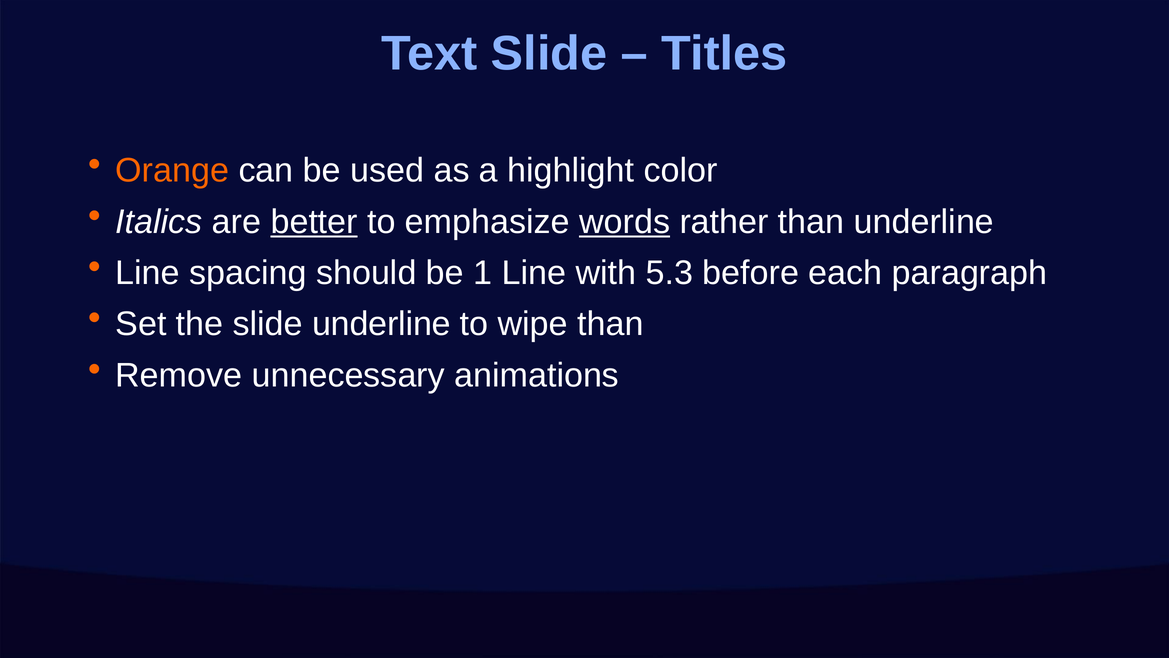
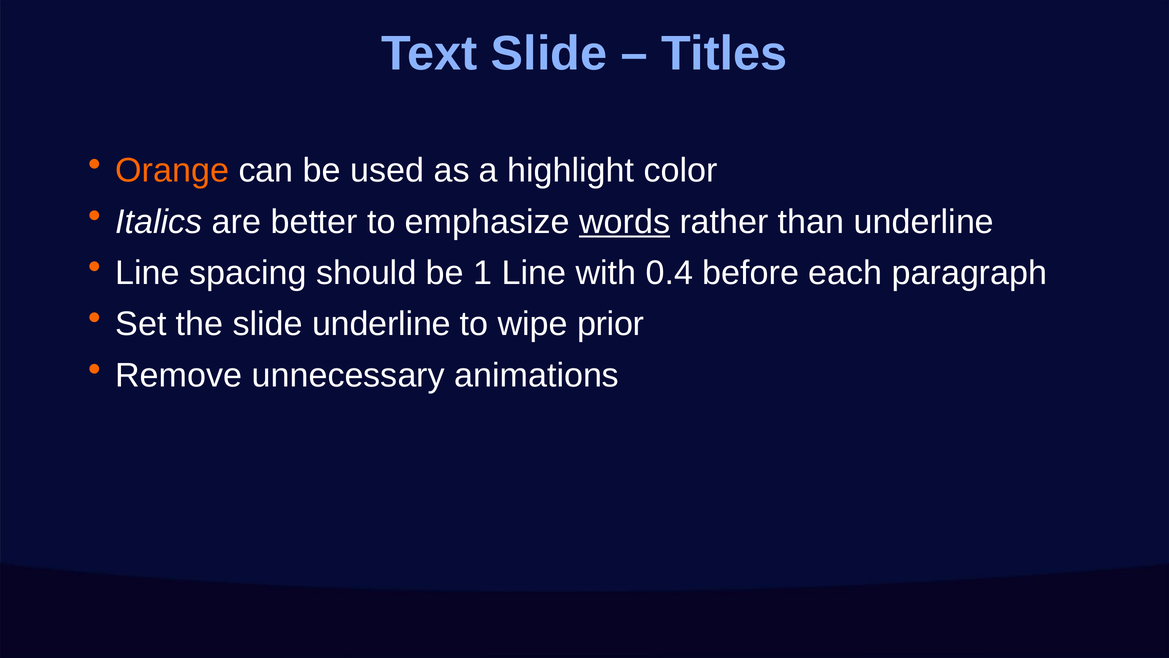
better underline: present -> none (314, 222)
5.3: 5.3 -> 0.4 (669, 273)
wipe than: than -> prior (611, 324)
